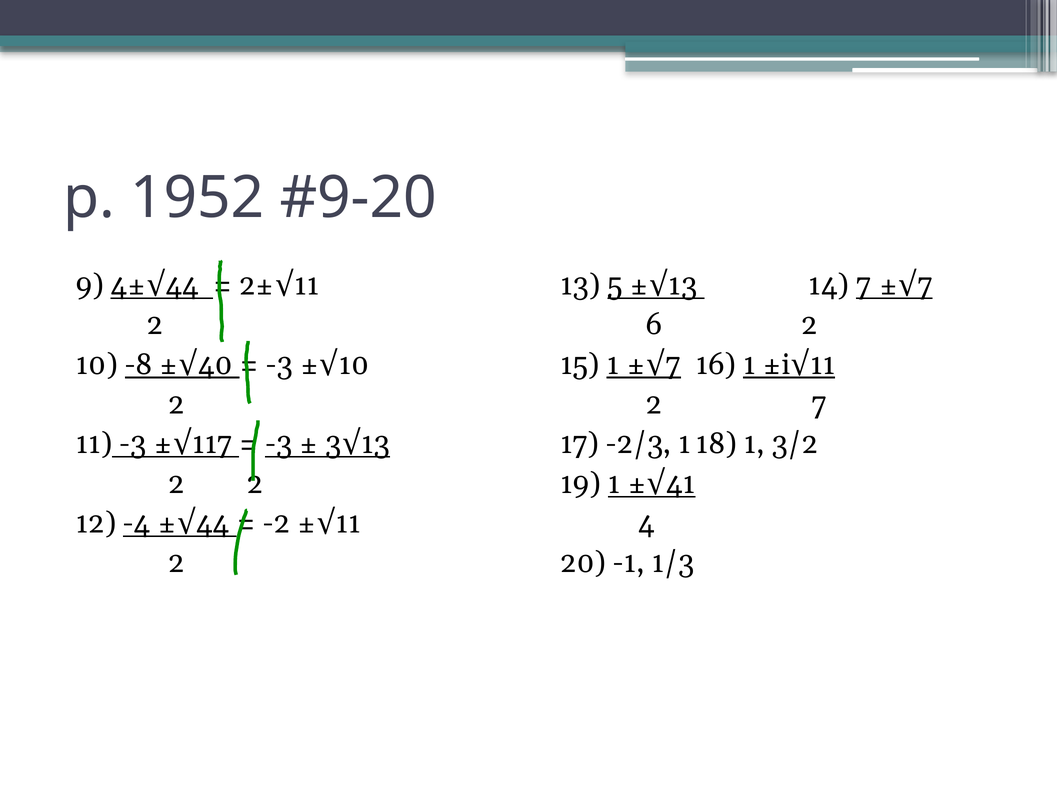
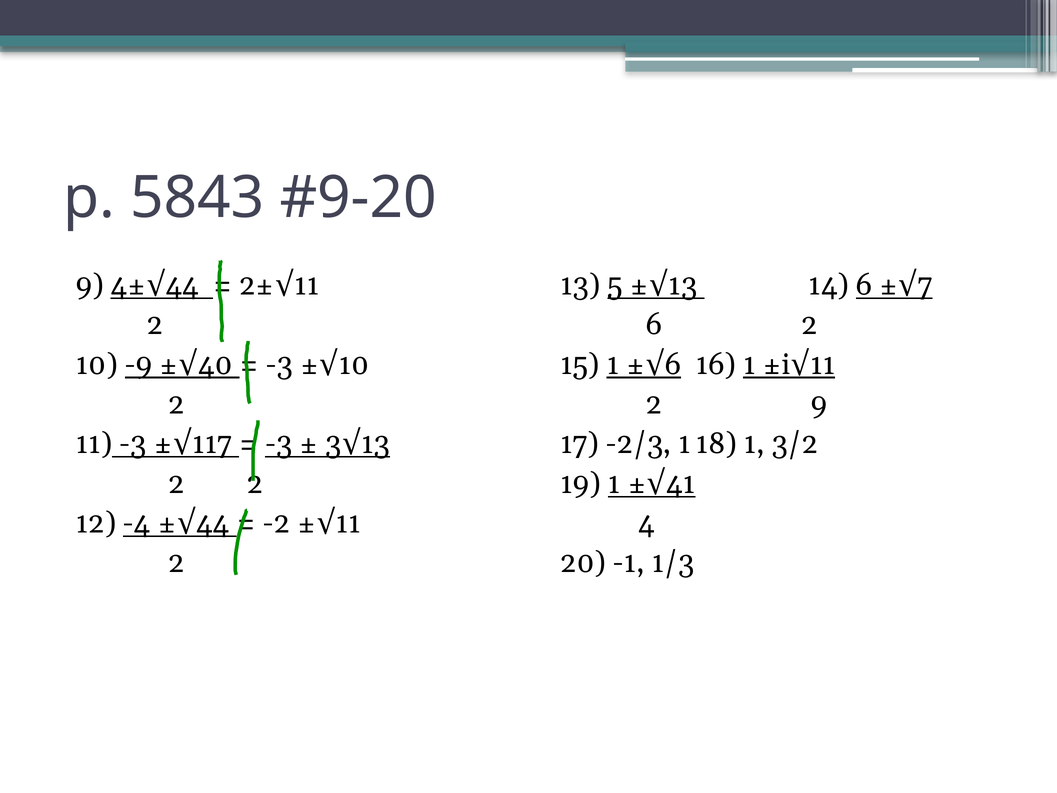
1952: 1952 -> 5843 (197, 198)
14 7: 7 -> 6 (864, 285)
-8: -8 -> -9 (139, 364)
1 ±√7: ±√7 -> ±√6 (654, 364)
2 7: 7 -> 9 (819, 404)
